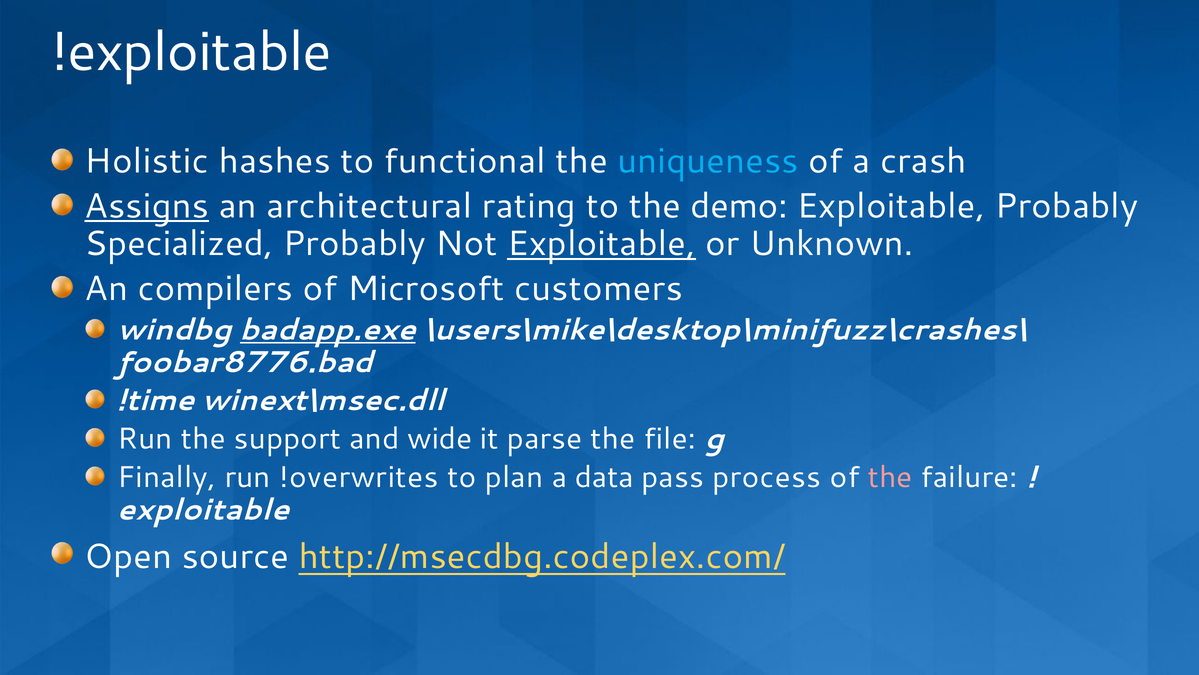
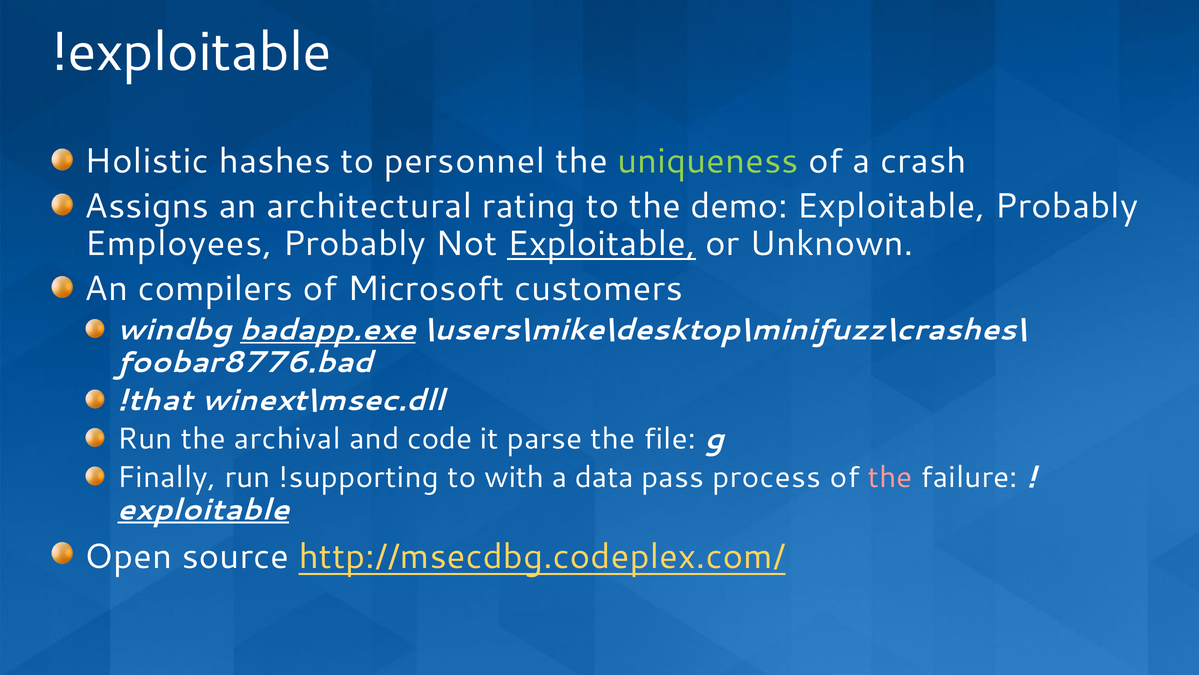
functional: functional -> personnel (465, 161)
uniqueness colour: light blue -> light green (708, 161)
Assigns underline: present -> none (147, 206)
Specialized: Specialized -> Employees (179, 244)
!time: !time -> !that (155, 400)
support: support -> archival (287, 439)
wide: wide -> code (440, 439)
!overwrites: !overwrites -> !supporting (359, 477)
plan: plan -> with (514, 477)
exploitable underline: none -> present (203, 509)
